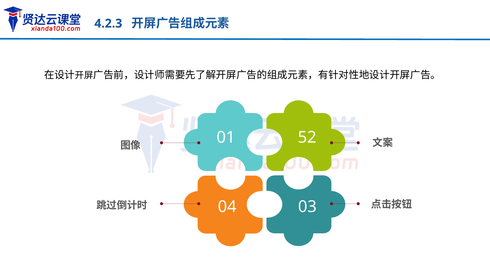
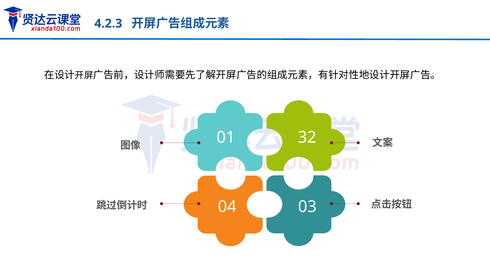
52: 52 -> 32 (307, 137)
